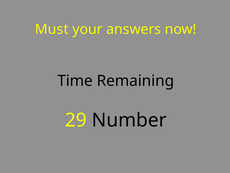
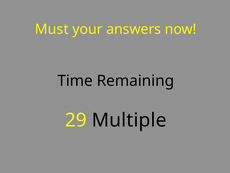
Number: Number -> Multiple (129, 120)
